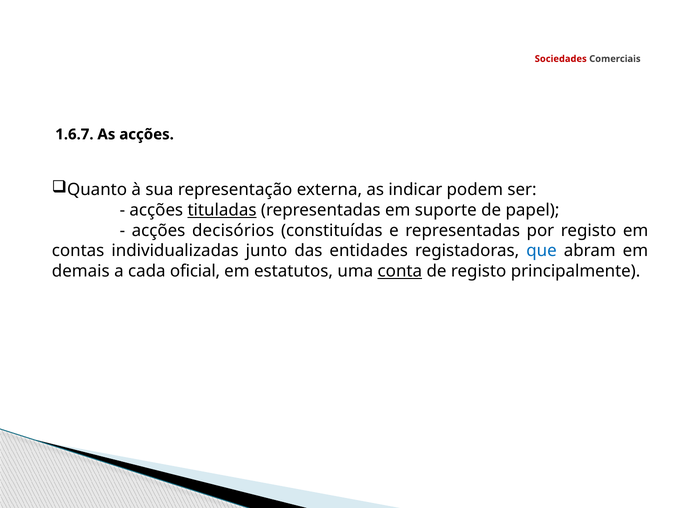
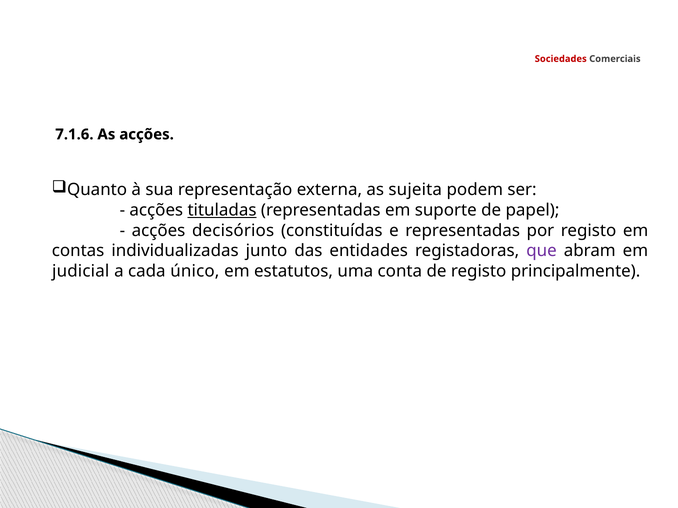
1.6.7: 1.6.7 -> 7.1.6 (74, 135)
indicar: indicar -> sujeita (415, 190)
que colour: blue -> purple (542, 251)
demais: demais -> judicial (81, 271)
oficial: oficial -> único (195, 271)
conta underline: present -> none (400, 271)
